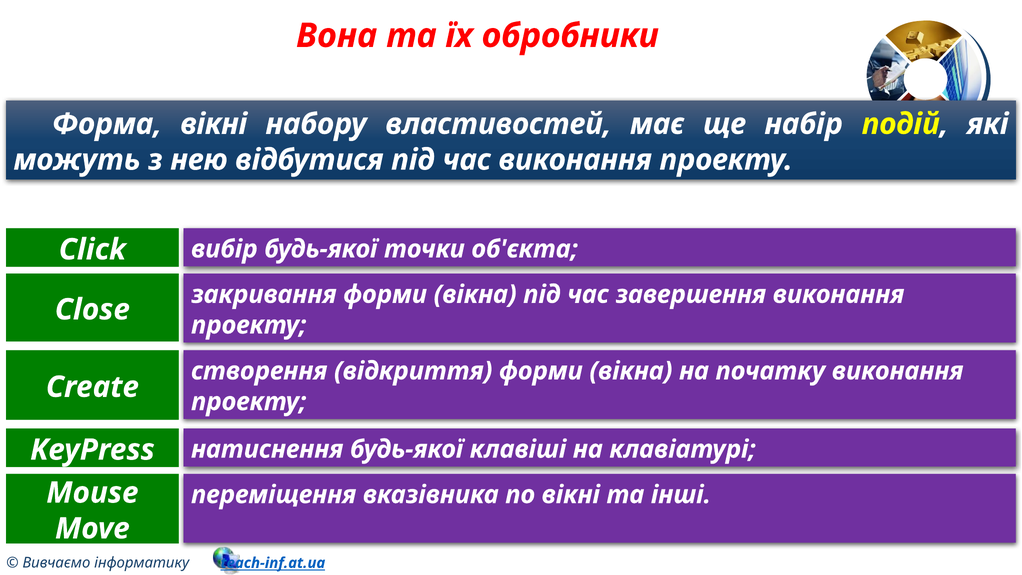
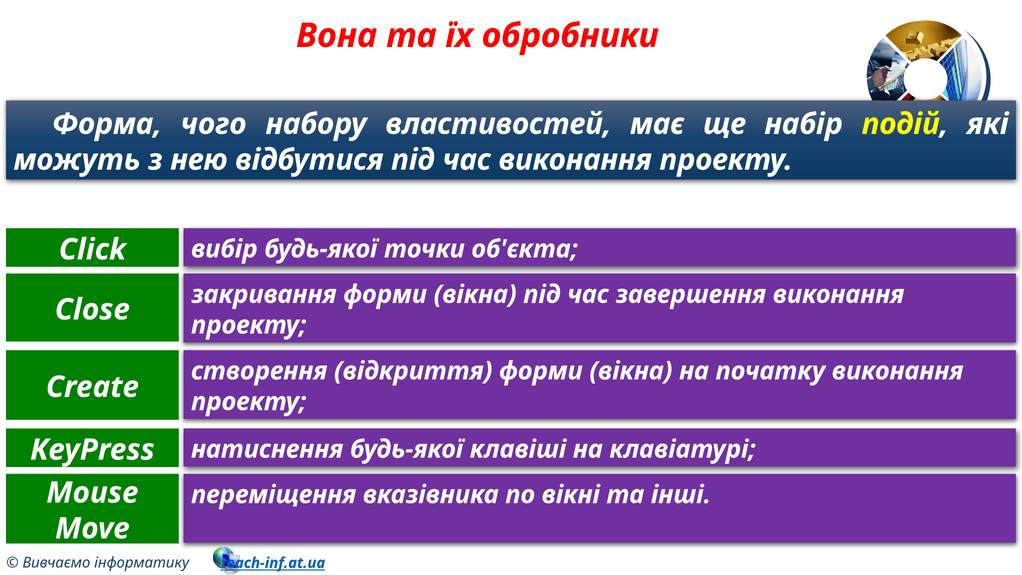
Форма вікні: вікні -> чого (213, 124)
